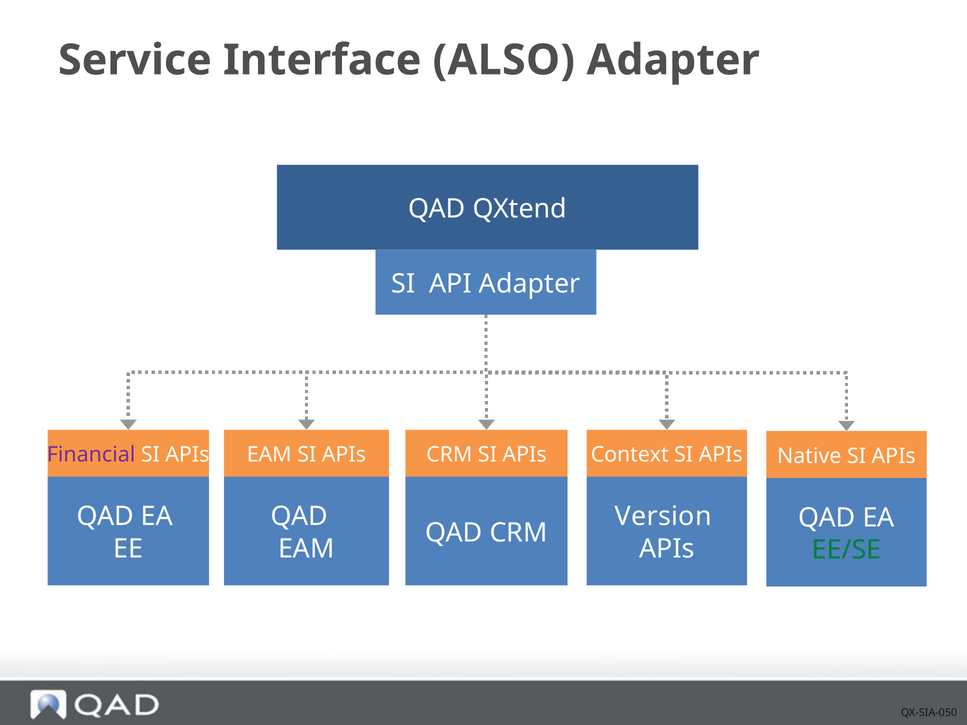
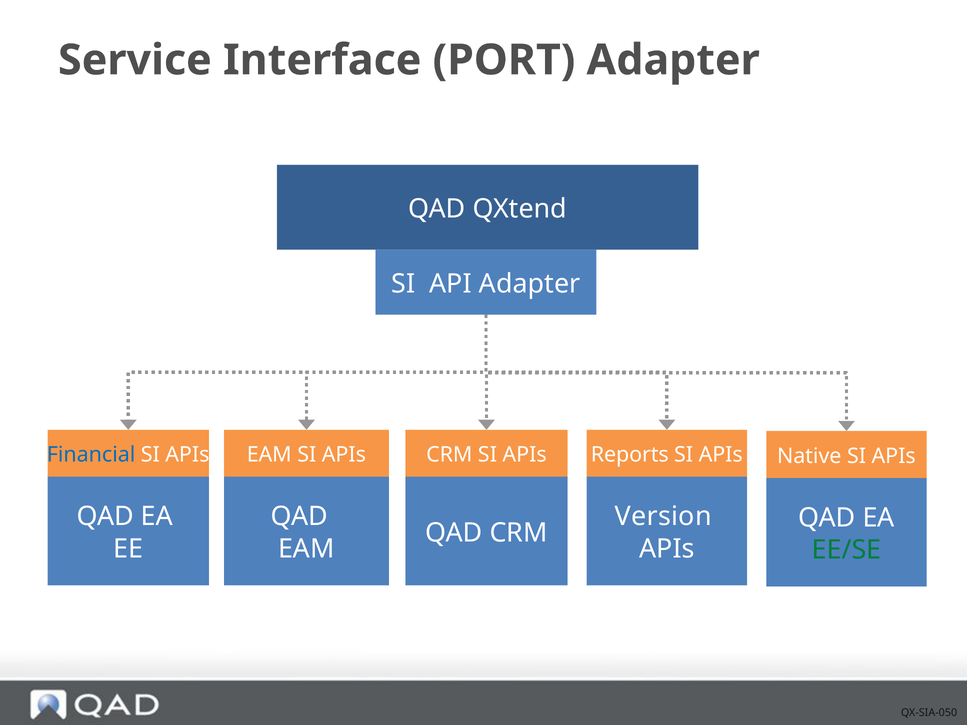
ALSO: ALSO -> PORT (504, 60)
Financial colour: purple -> blue (91, 455)
Context: Context -> Reports (630, 455)
